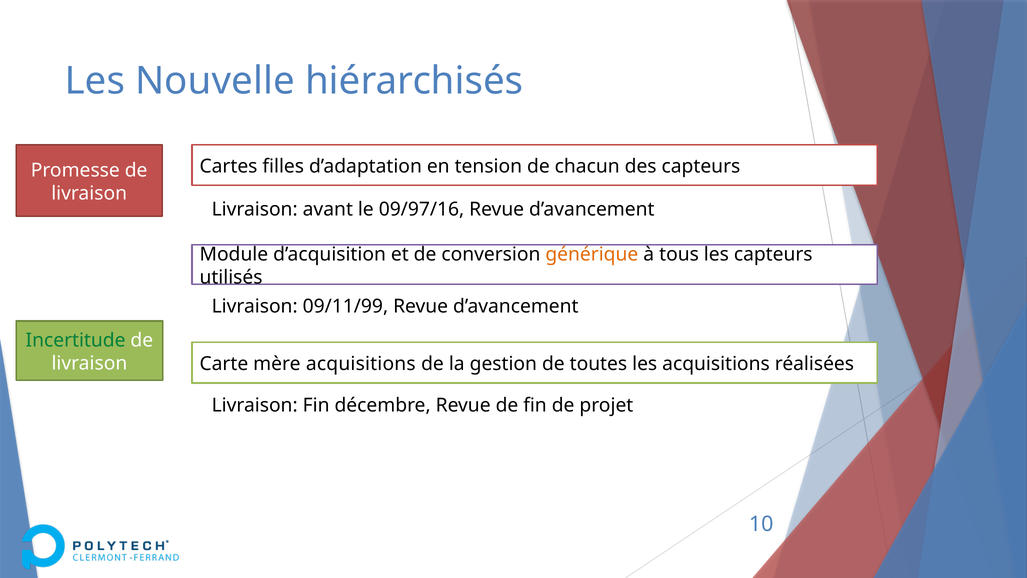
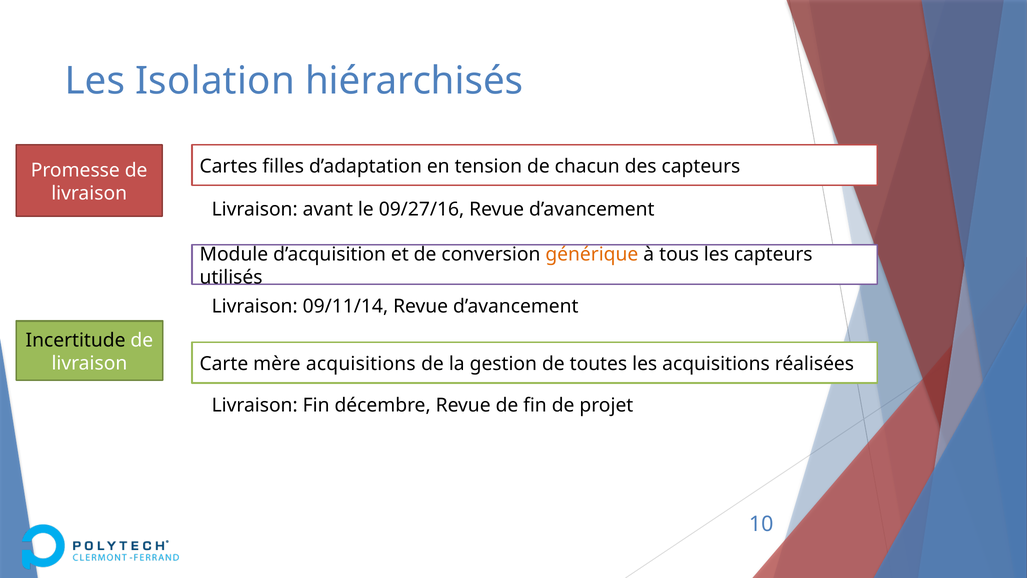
Nouvelle: Nouvelle -> Isolation (215, 81)
09/97/16: 09/97/16 -> 09/27/16 (421, 209)
09/11/99: 09/11/99 -> 09/11/14 (345, 306)
Incertitude colour: green -> black (76, 340)
